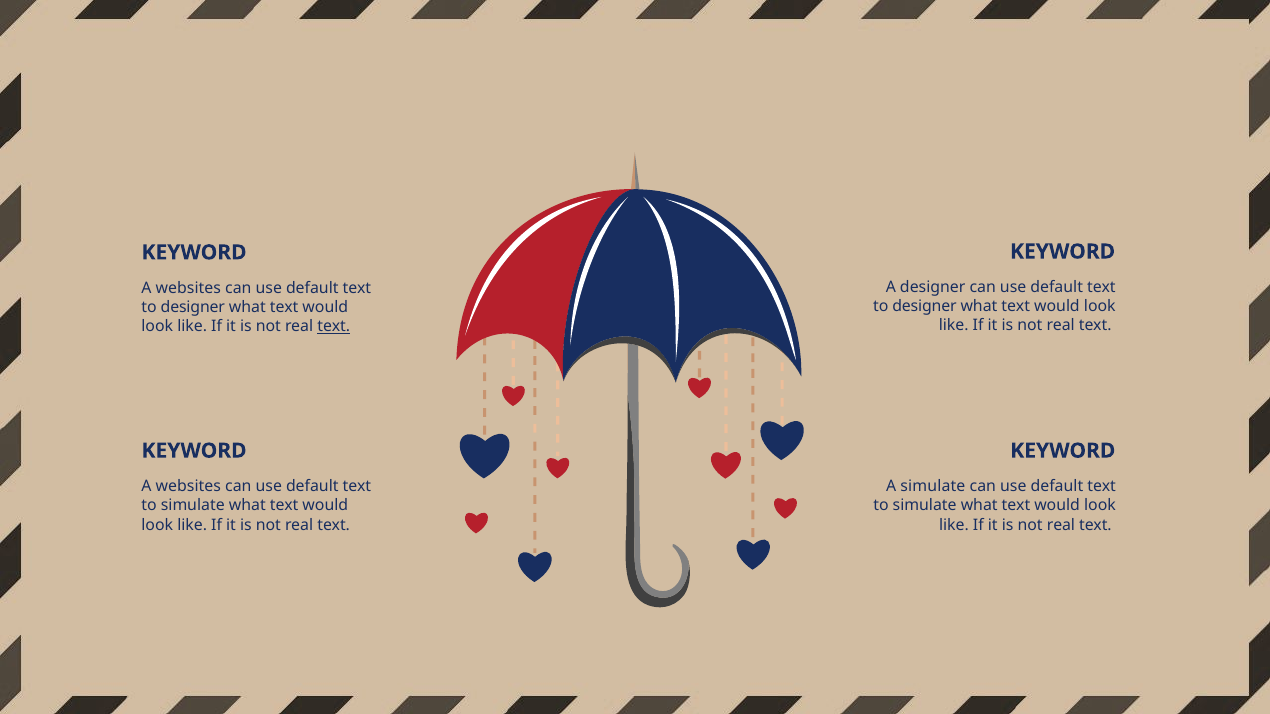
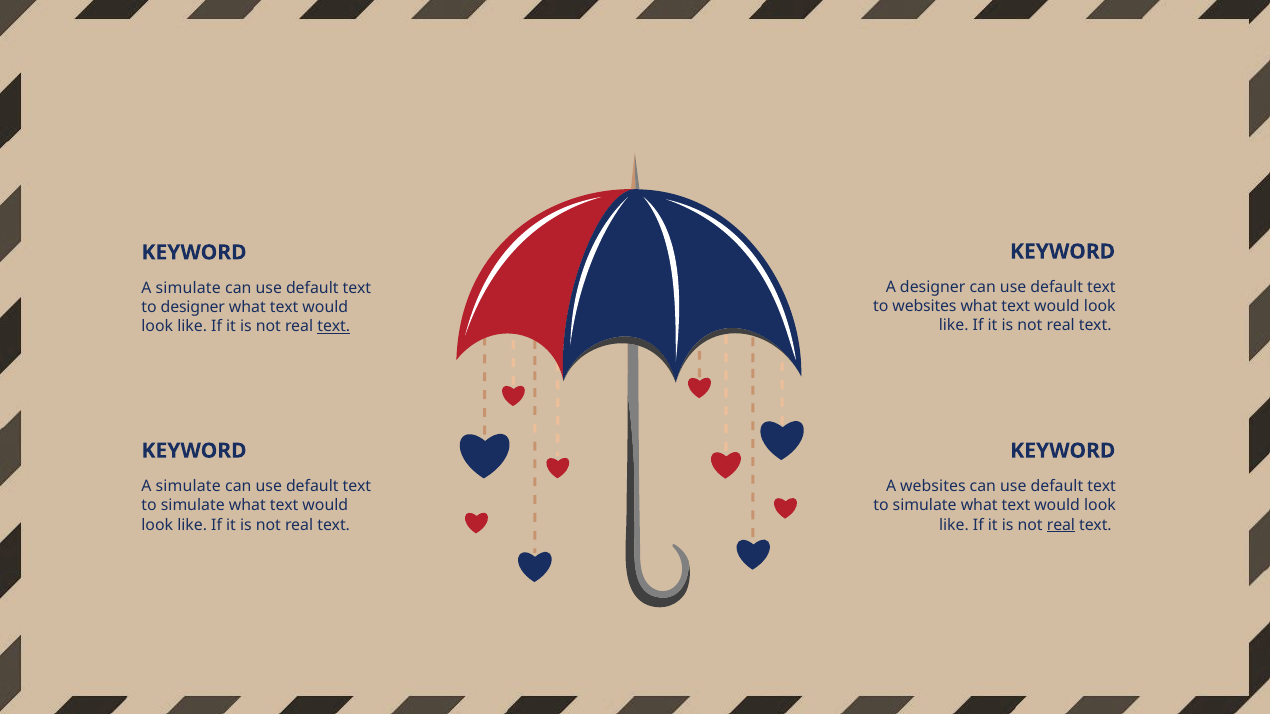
websites: websites -> simulate (188, 289)
designer: designer -> websites (924, 307)
websites: websites -> simulate (188, 487)
A simulate: simulate -> websites (933, 487)
real underline: none -> present (1061, 525)
